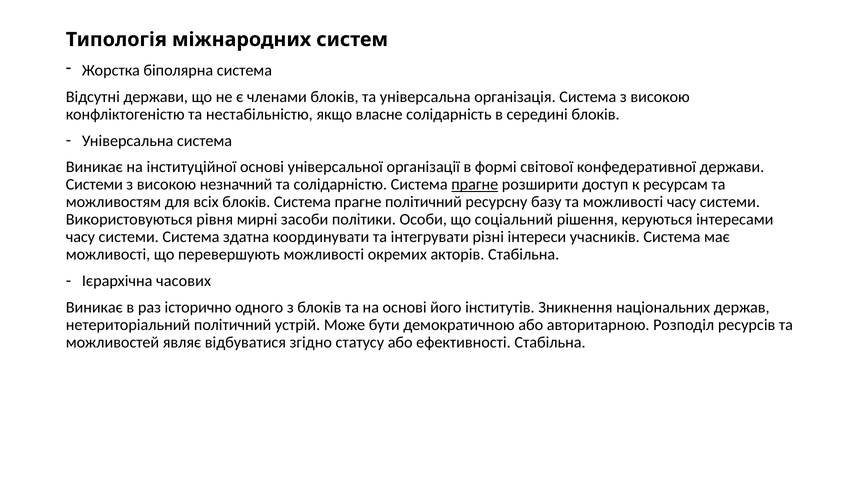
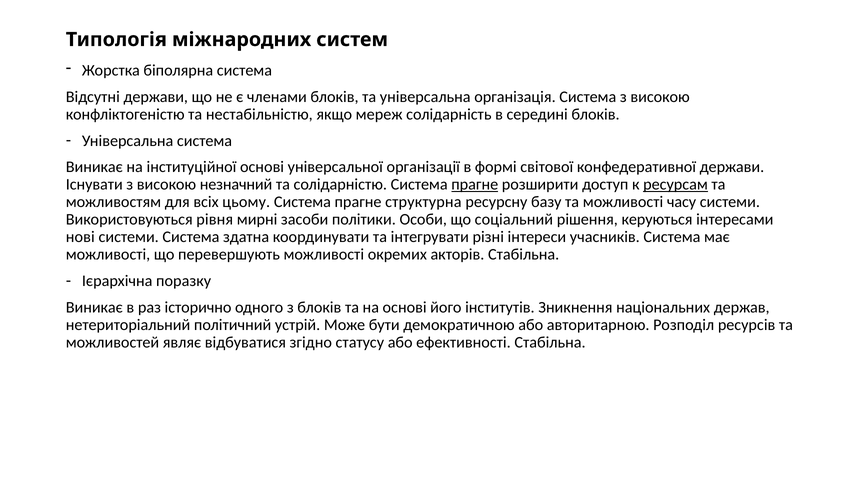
власне: власне -> мереж (379, 114)
Системи: Системи -> Існувати (94, 185)
ресурсам underline: none -> present (675, 185)
всіх блоків: блоків -> цьому (246, 202)
прагне політичний: політичний -> структурна (423, 202)
часу: часу -> нові (80, 237)
часових: часових -> поразку (184, 281)
